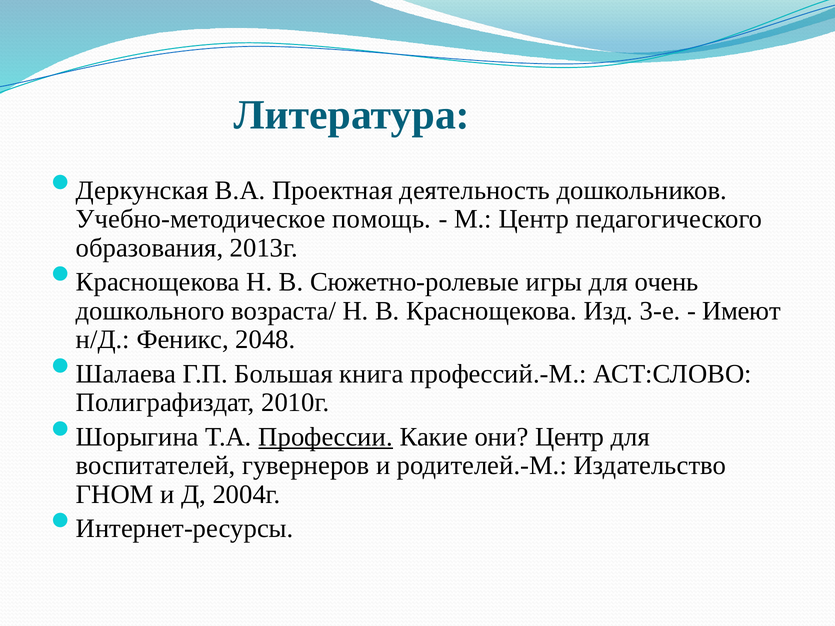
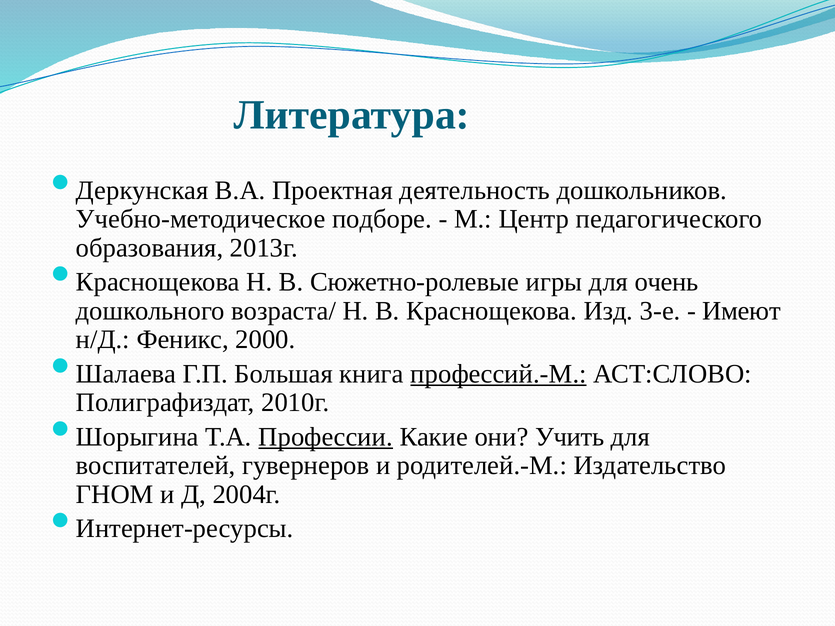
помощь: помощь -> подборе (382, 219)
2048: 2048 -> 2000 (265, 340)
профессий.-М underline: none -> present (499, 374)
они Центр: Центр -> Учить (570, 437)
